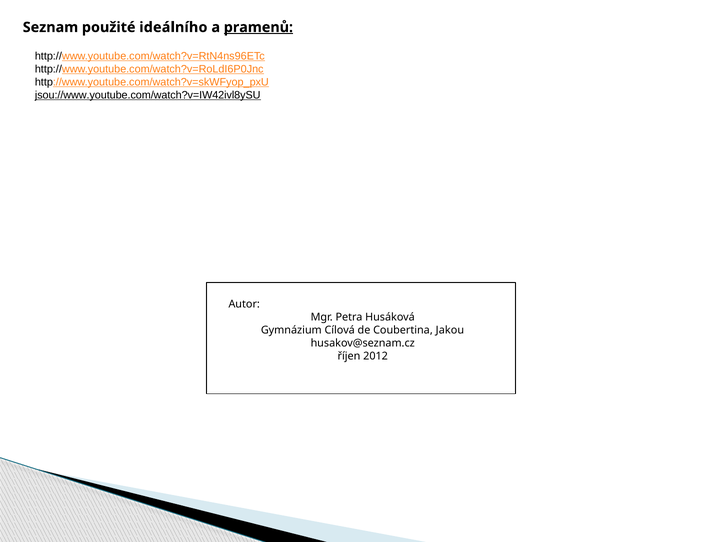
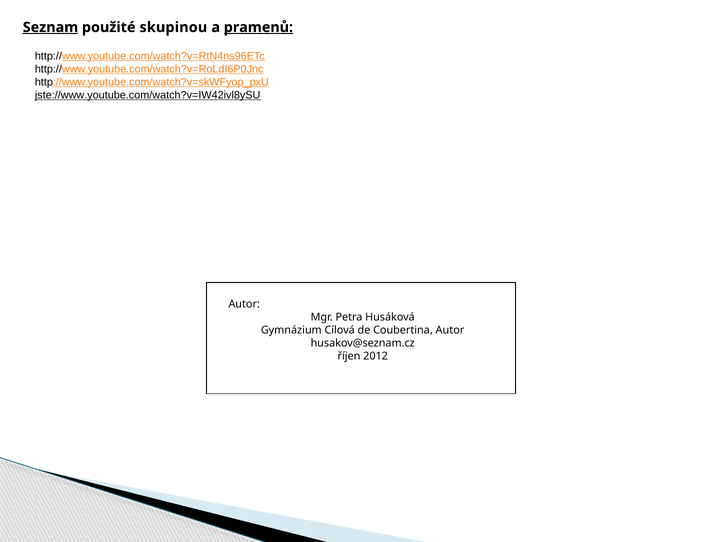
Seznam underline: none -> present (50, 27)
ideálního: ideálního -> skupinou (173, 27)
jsou://www.youtube.com/watch?v=IW42ivl8ySU: jsou://www.youtube.com/watch?v=IW42ivl8ySU -> jste://www.youtube.com/watch?v=IW42ivl8ySU (148, 95)
Coubertina Jakou: Jakou -> Autor (450, 330)
